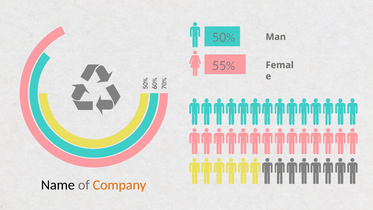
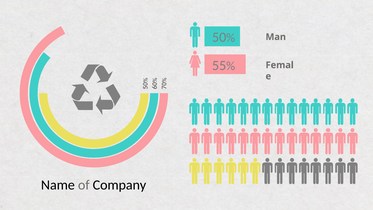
Company colour: orange -> black (119, 185)
